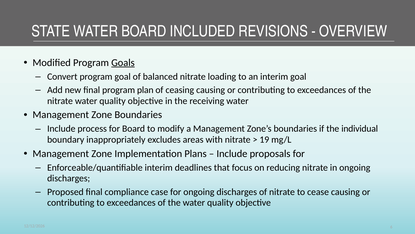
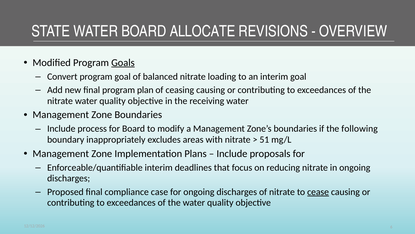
INCLUDED: INCLUDED -> ALLOCATE (202, 31)
individual: individual -> following (360, 129)
19: 19 -> 51 (264, 139)
cease underline: none -> present (318, 191)
